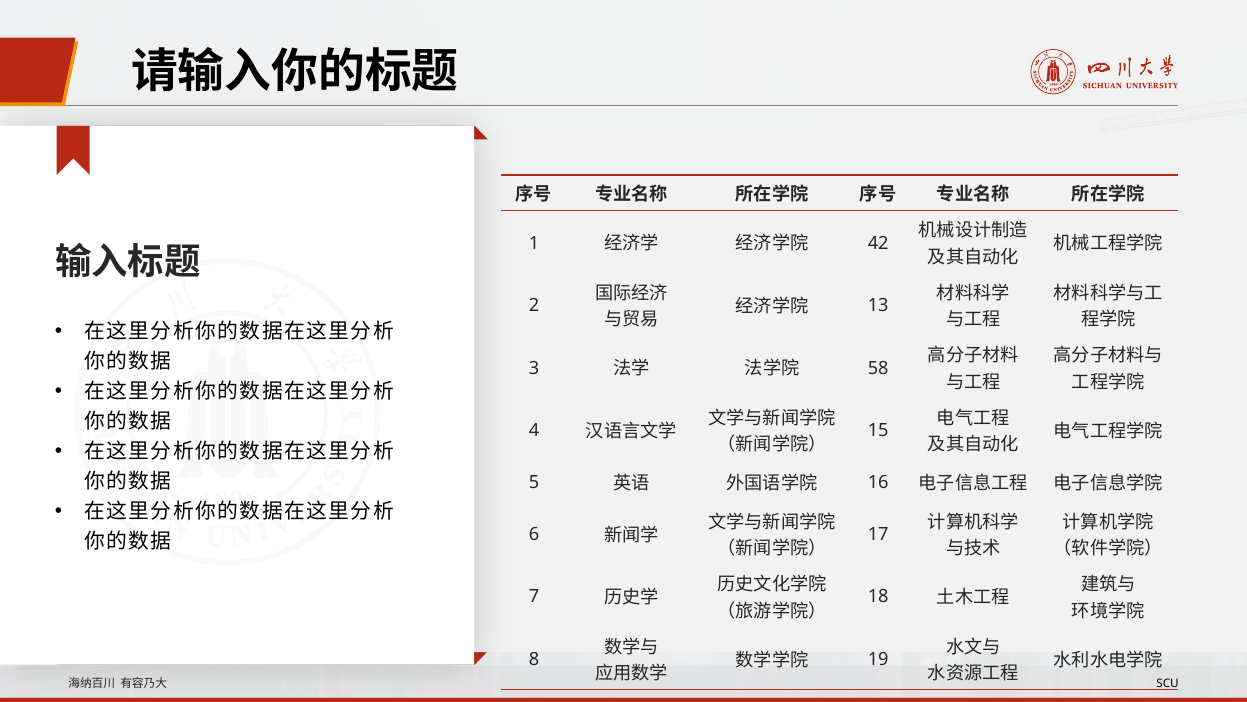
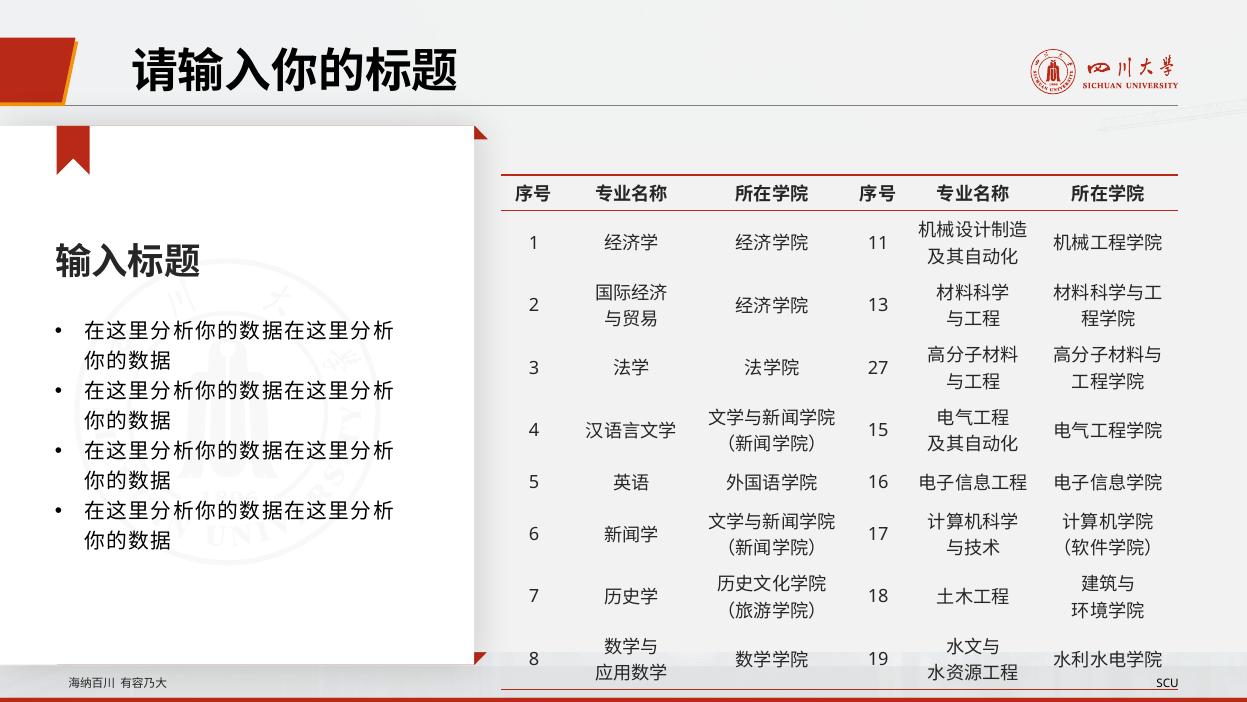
42: 42 -> 11 (878, 243)
58: 58 -> 27 (878, 368)
